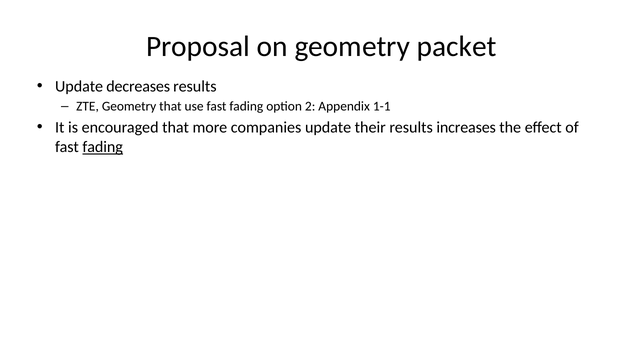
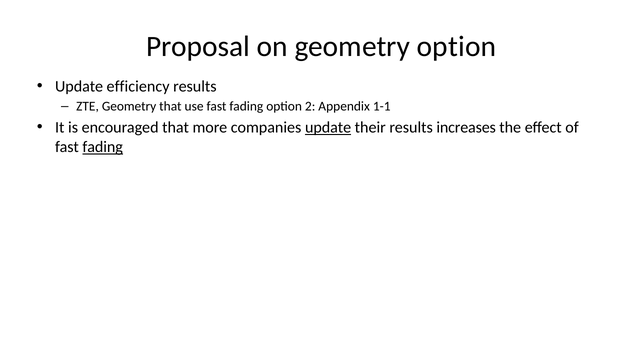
geometry packet: packet -> option (457, 47)
decreases: decreases -> efficiency (138, 86)
update underline: none -> present (328, 127)
